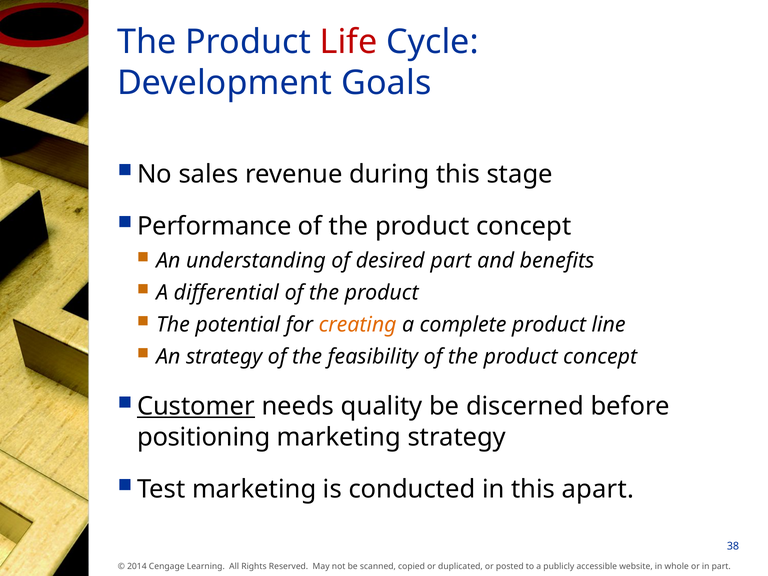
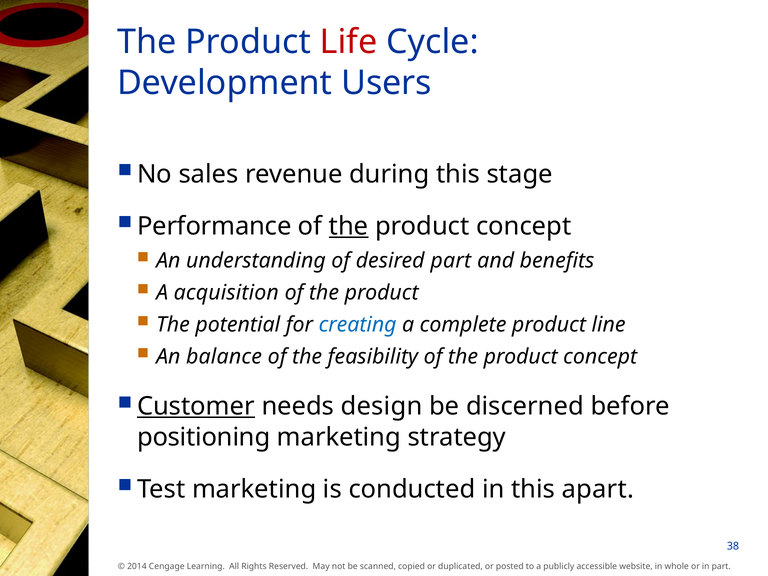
Goals: Goals -> Users (386, 83)
the underline: none -> present (349, 226)
differential: differential -> acquisition (226, 293)
creating colour: orange -> blue (358, 325)
An strategy: strategy -> balance (224, 357)
quality: quality -> design (382, 406)
